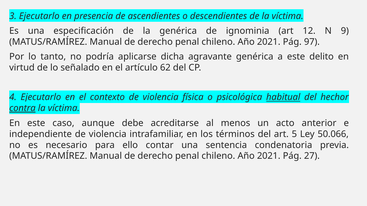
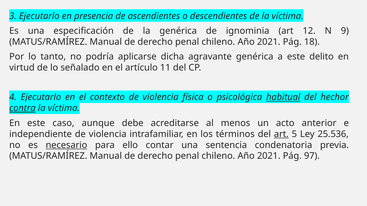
97: 97 -> 18 (312, 42)
62: 62 -> 11 (165, 68)
art underline: none -> present (281, 134)
50.066: 50.066 -> 25.536 (333, 134)
necesario underline: none -> present (66, 145)
27: 27 -> 97 (312, 156)
